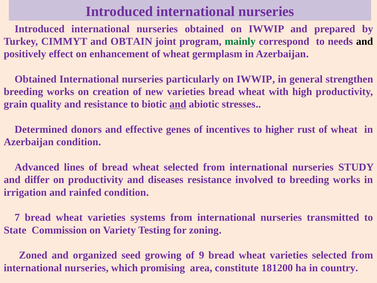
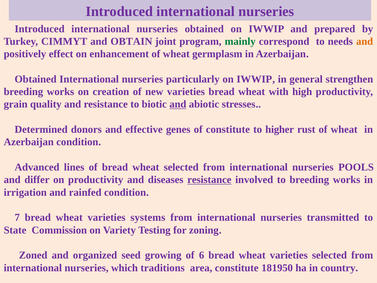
and colour: black -> orange (365, 41)
of incentives: incentives -> constitute (228, 129)
STUDY: STUDY -> POOLS (356, 167)
resistance underline: none -> present (209, 180)
9: 9 -> 6 (202, 255)
promising: promising -> traditions (163, 268)
181200: 181200 -> 181950 (277, 268)
